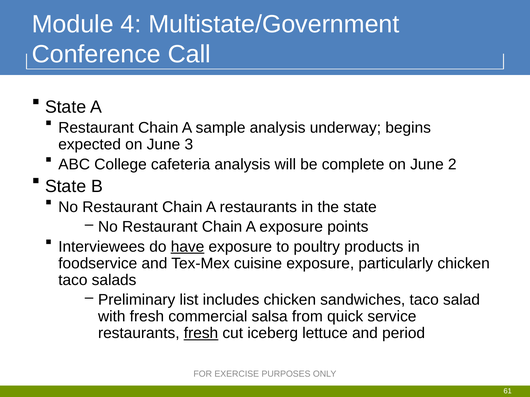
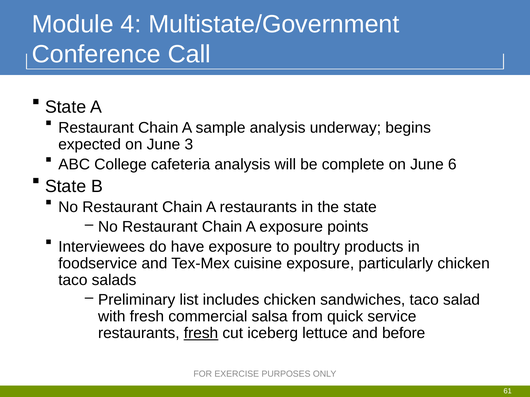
2: 2 -> 6 (452, 165)
have underline: present -> none (188, 247)
period: period -> before (404, 334)
